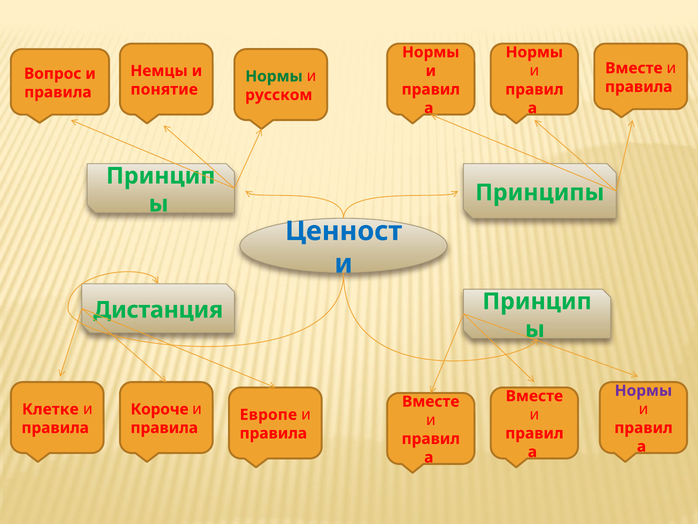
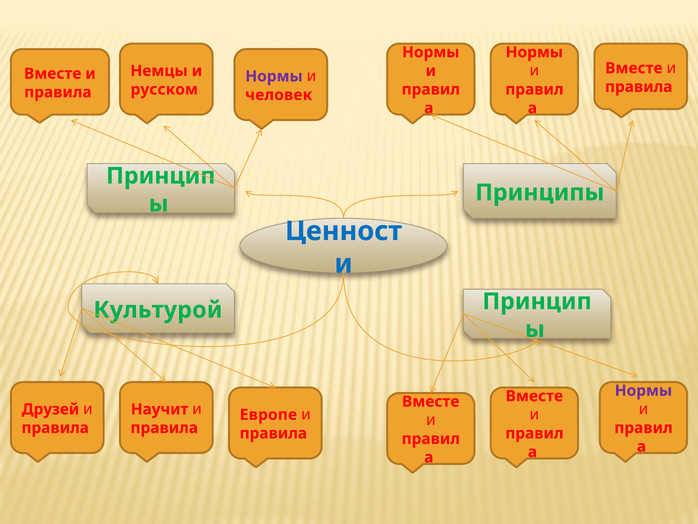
Вопрос: Вопрос -> Вместе (53, 74)
Нормы colour: green -> purple (274, 76)
понятие: понятие -> русском (164, 89)
русском: русском -> человек (279, 95)
Дистанция: Дистанция -> Культурой (158, 310)
Клетке: Клетке -> Друзей (50, 409)
Короче: Короче -> Научит (160, 409)
